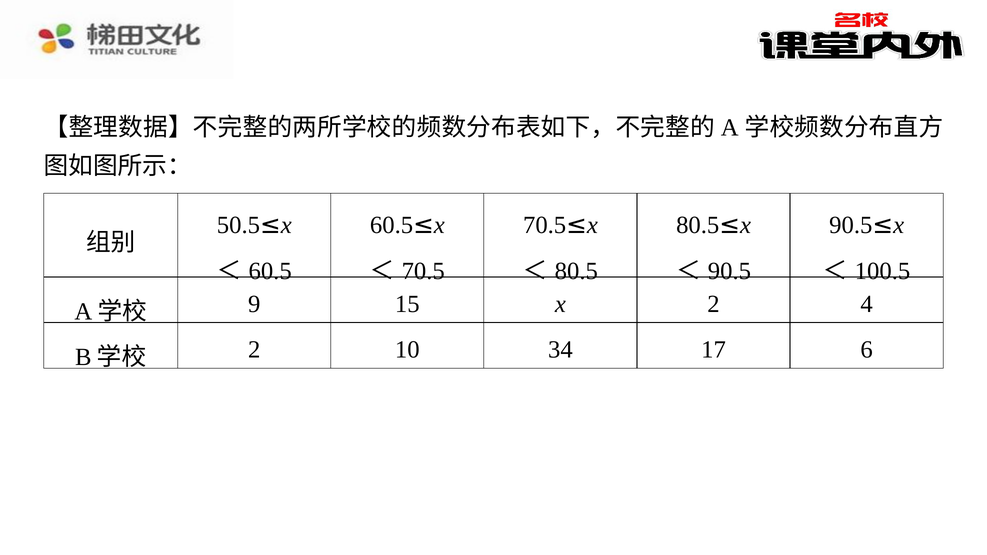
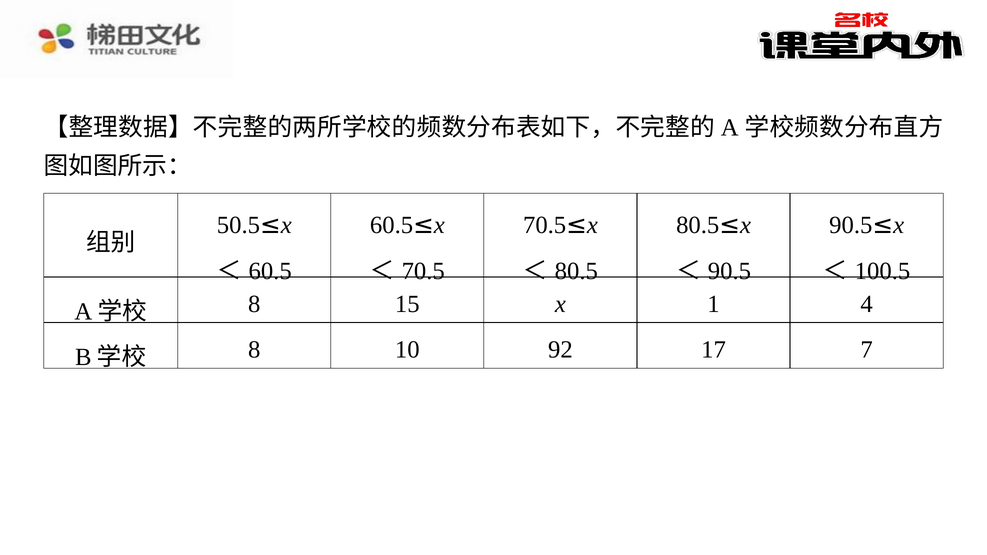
9: 9 -> 8 (254, 304)
x 2: 2 -> 1 (714, 304)
2: 2 -> 8 (254, 350)
34: 34 -> 92 (560, 350)
6: 6 -> 7 (867, 350)
